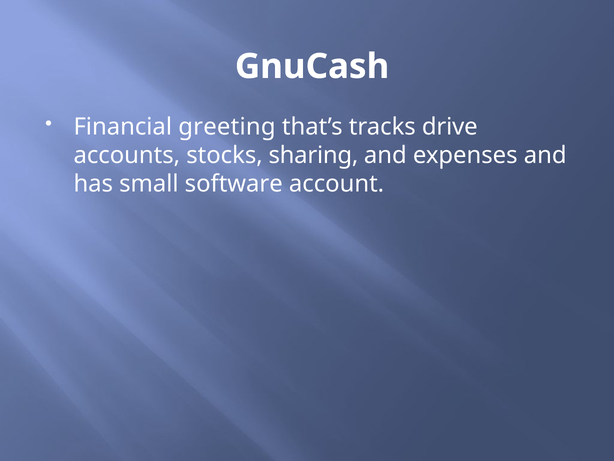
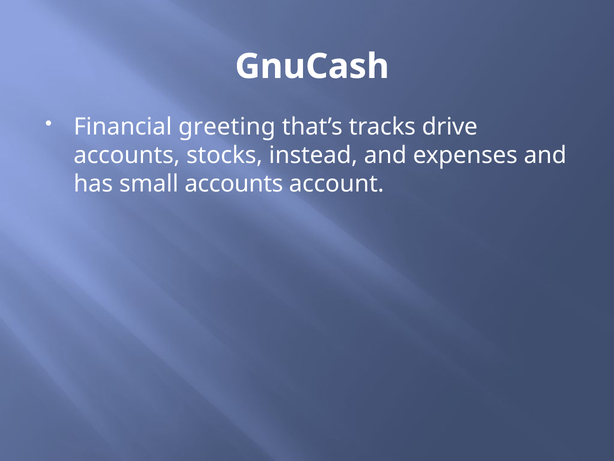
sharing: sharing -> instead (313, 155)
small software: software -> accounts (234, 184)
